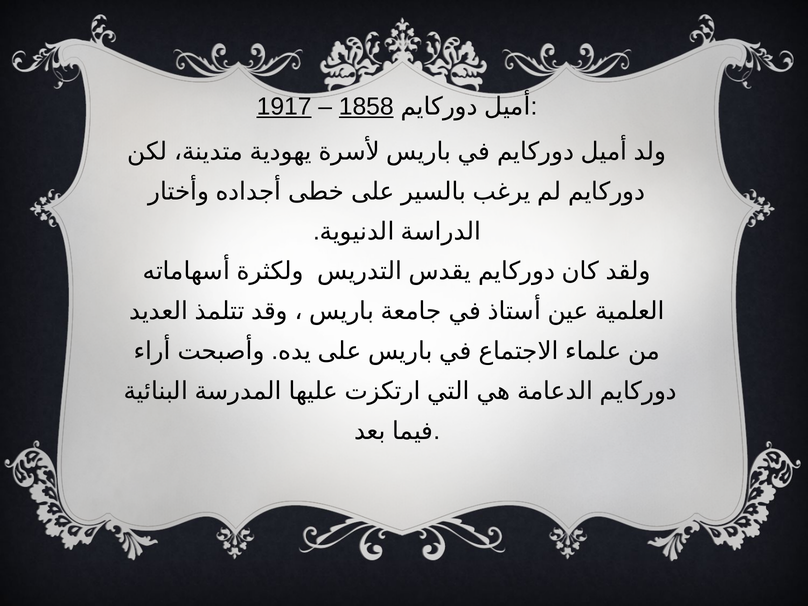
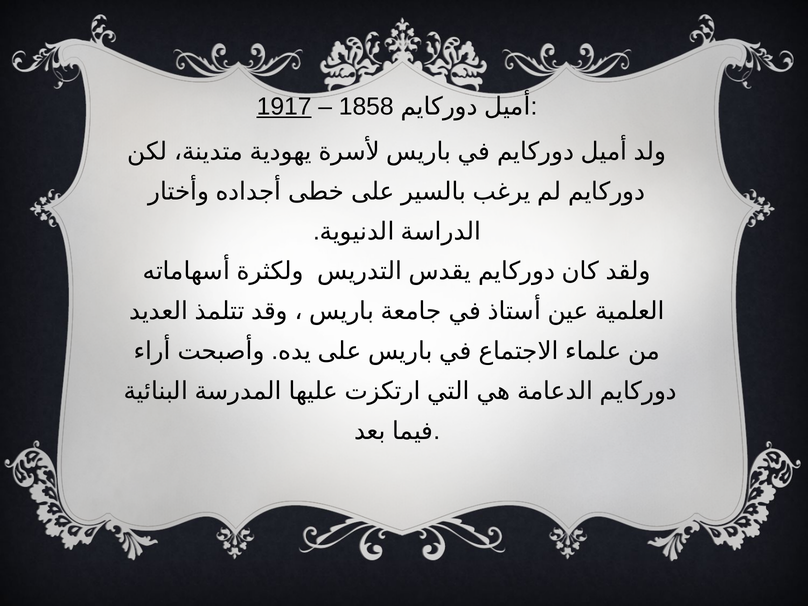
1858 underline: present -> none (366, 107)
